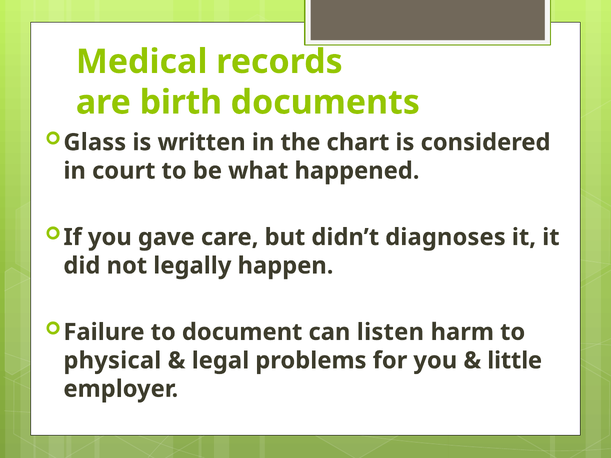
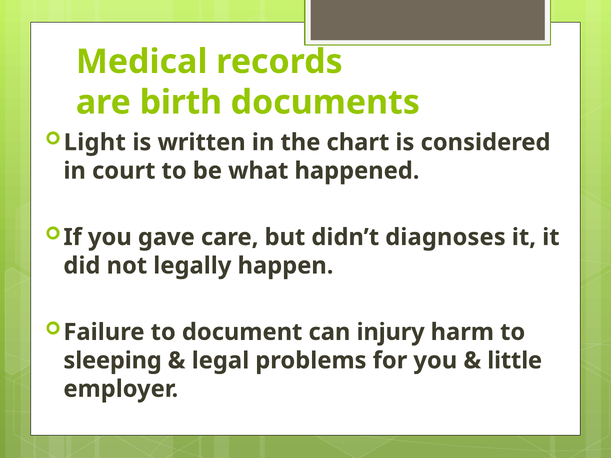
Glass: Glass -> Light (95, 142)
listen: listen -> injury (391, 332)
physical: physical -> sleeping (113, 361)
